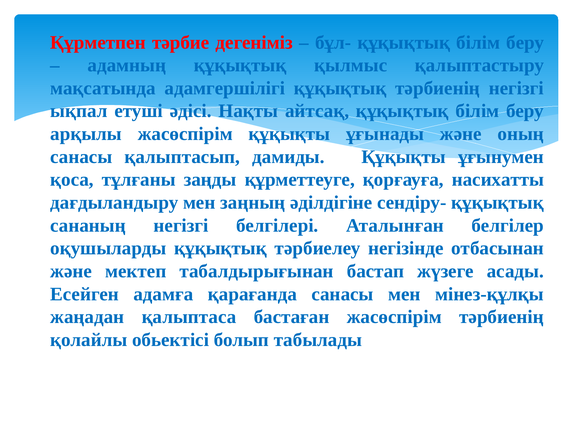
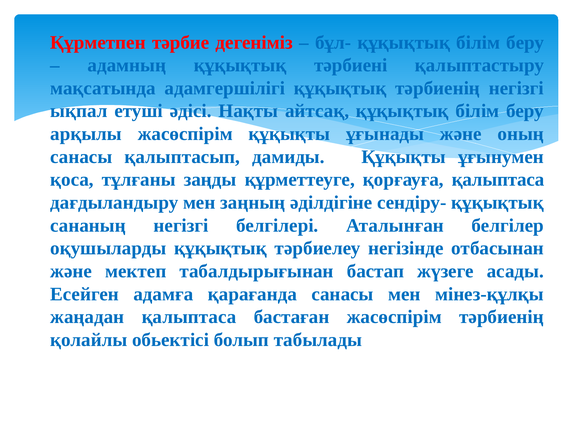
қылмыс: қылмыс -> тәрбиені (351, 65)
қорғауға насихатты: насихатты -> қалыптаса (498, 180)
